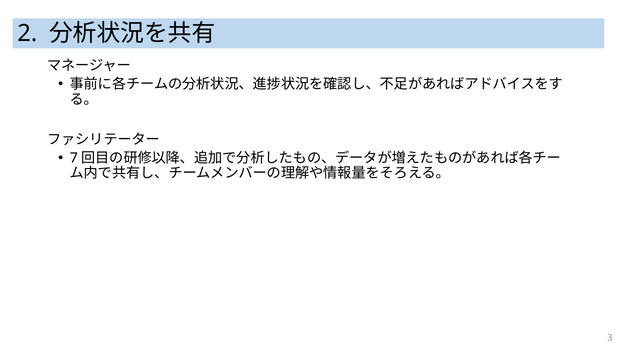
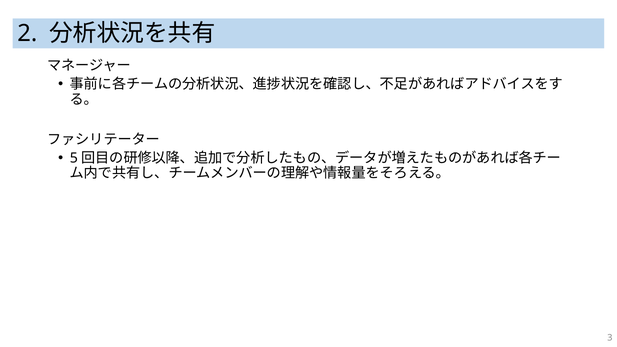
7: 7 -> 5 (74, 158)
